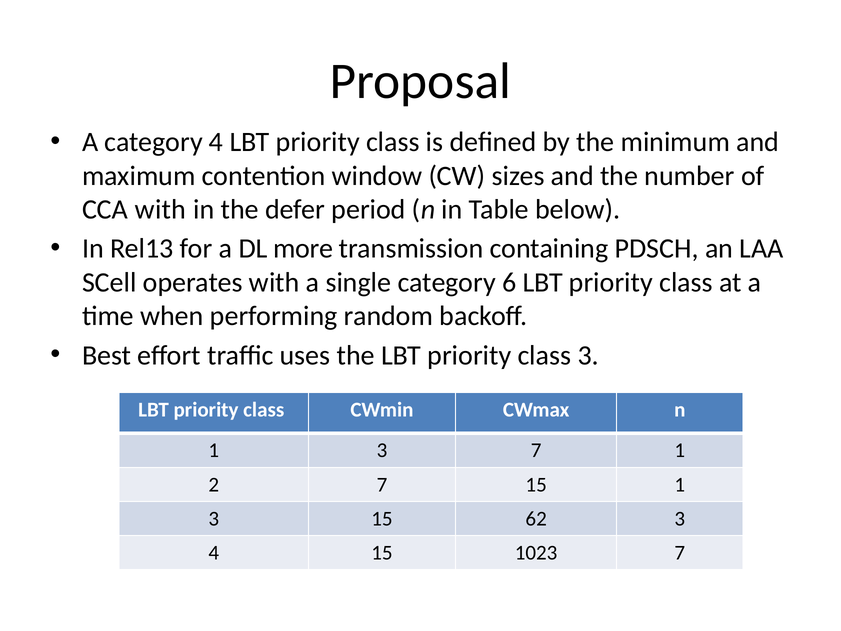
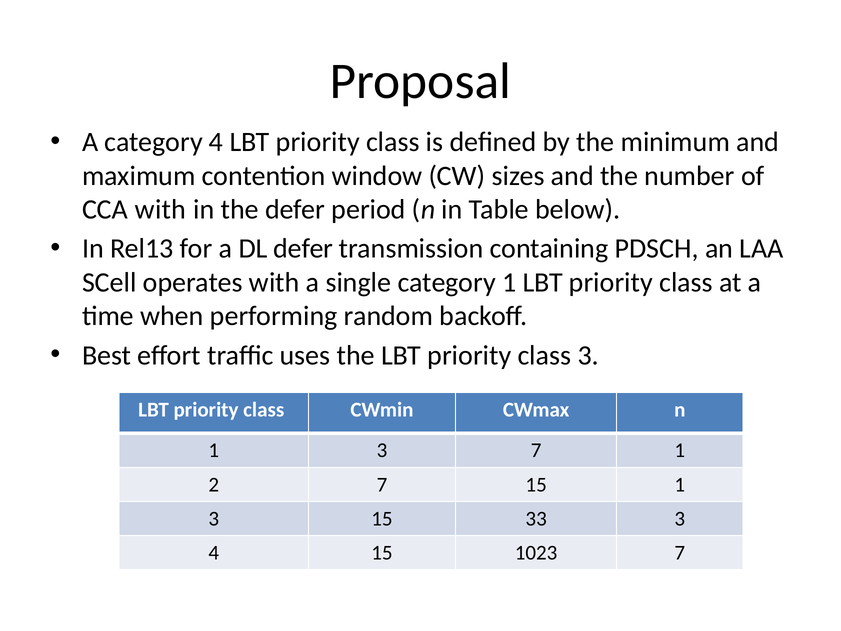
DL more: more -> defer (303, 249)
category 6: 6 -> 1 (509, 282)
62: 62 -> 33 (536, 519)
